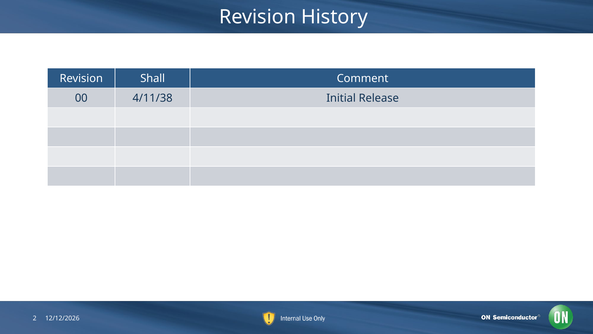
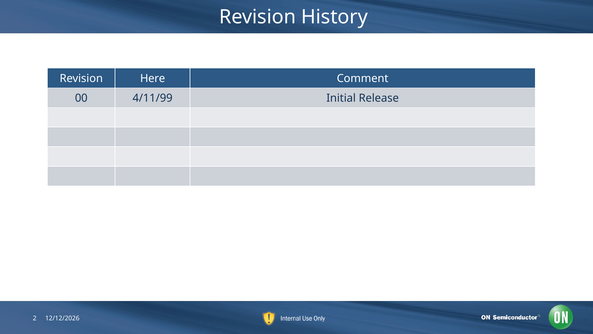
Shall: Shall -> Here (153, 79)
4/11/38: 4/11/38 -> 4/11/99 (153, 98)
